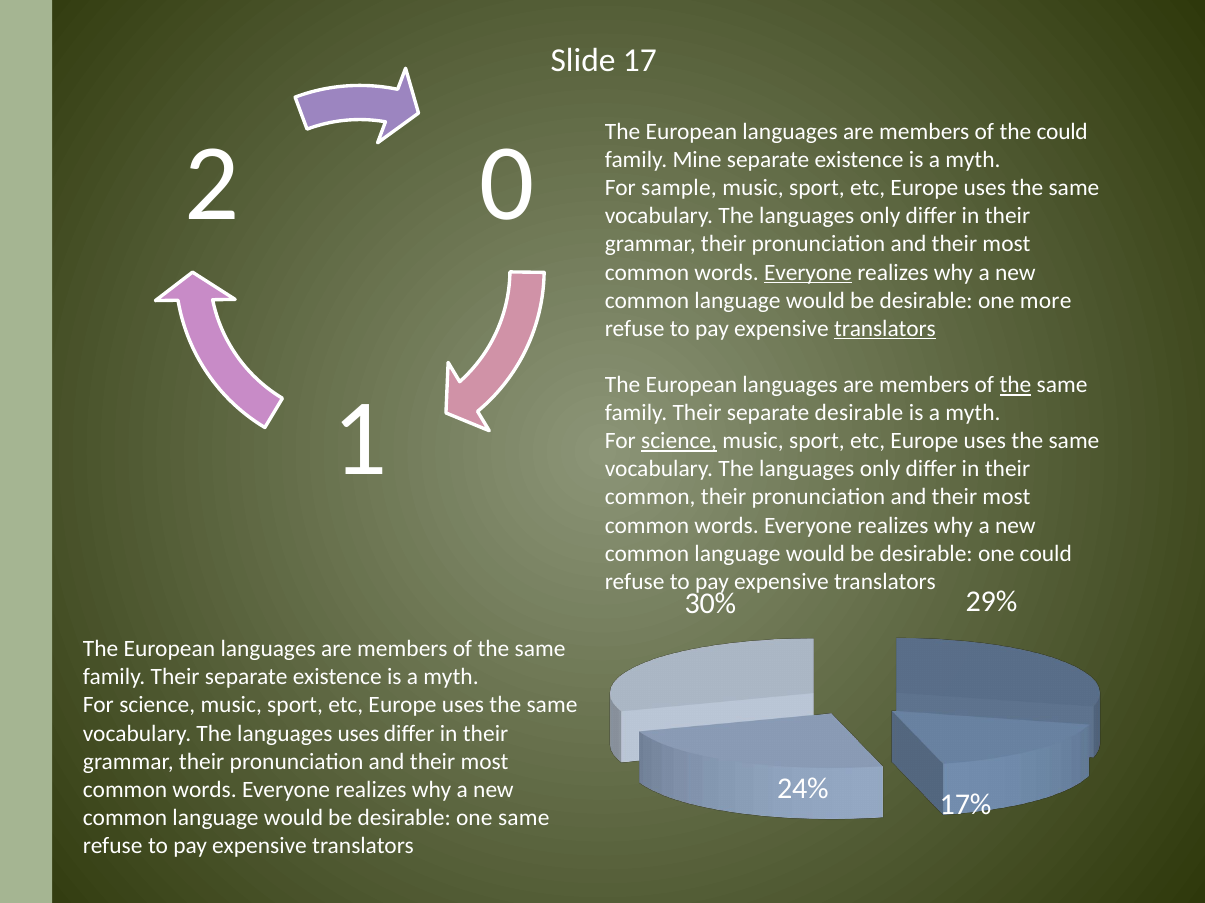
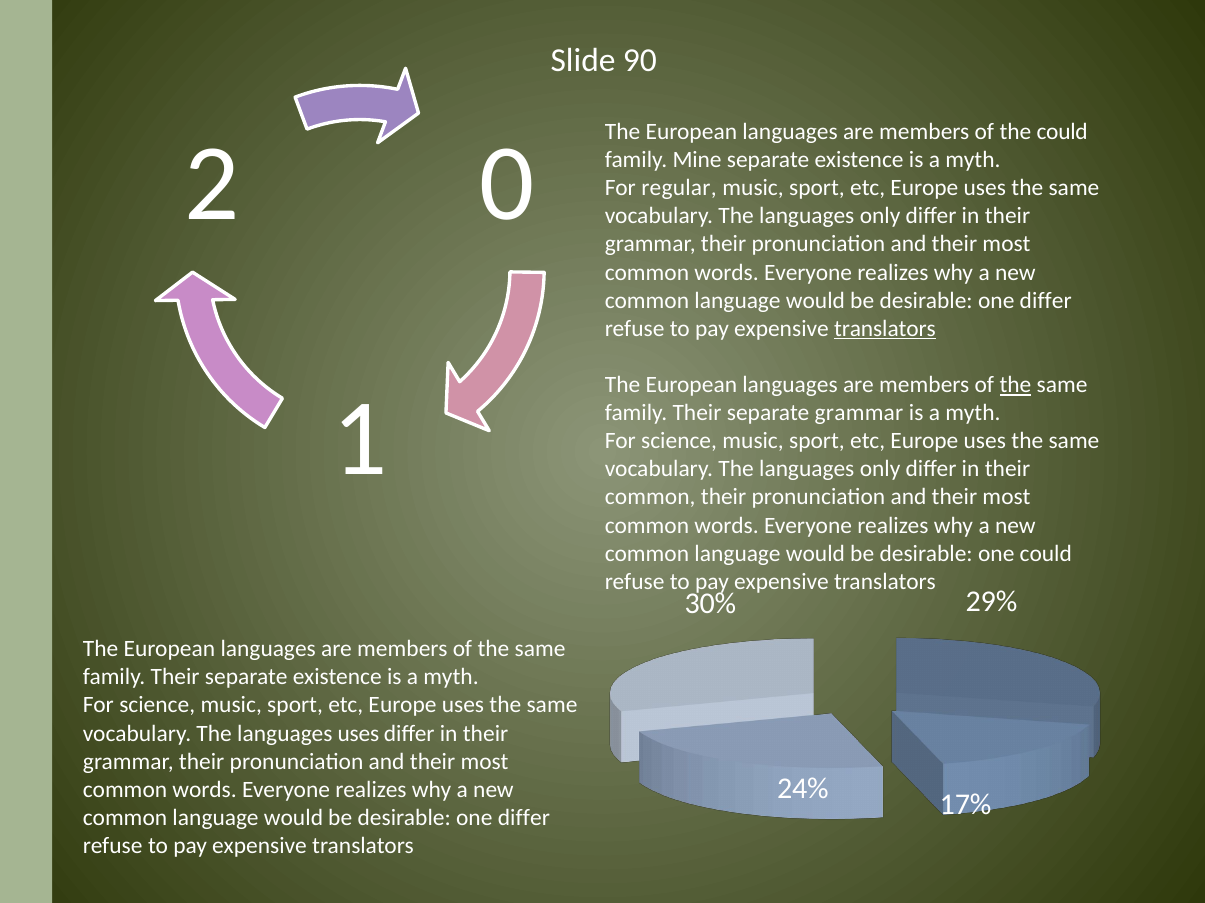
17: 17 -> 90 (640, 60)
sample: sample -> regular (679, 188)
Everyone underline: present -> none (808, 273)
more: more -> differ (1046, 301)
separate desirable: desirable -> grammar (859, 413)
science underline: present -> none (679, 441)
same: same -> differ (524, 818)
